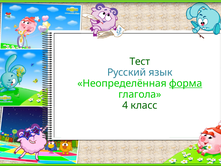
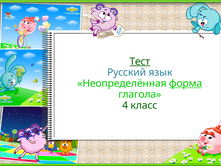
Тест underline: none -> present (140, 61)
